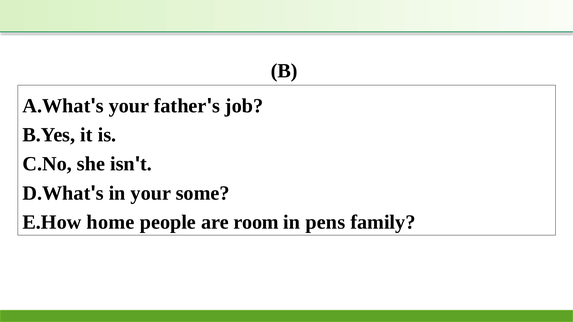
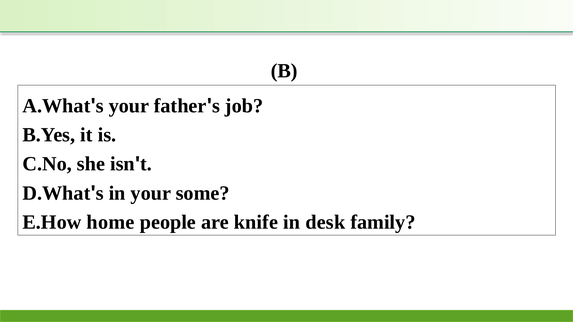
room: room -> knife (256, 222)
pens: pens -> desk (325, 222)
